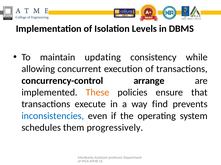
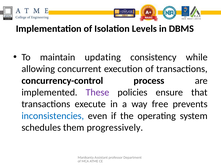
arrange: arrange -> process (149, 81)
These colour: orange -> purple (98, 93)
find: find -> free (160, 105)
